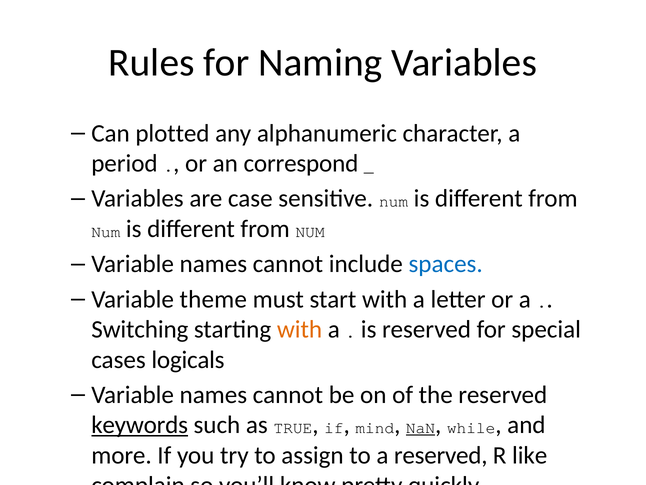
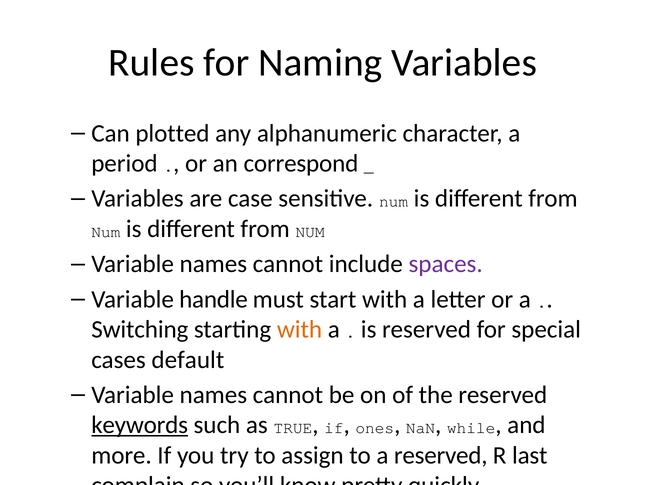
spaces colour: blue -> purple (446, 264)
theme: theme -> handle (213, 299)
logicals: logicals -> default (188, 359)
mind: mind -> ones (375, 428)
NaN underline: present -> none (421, 428)
like: like -> last (530, 455)
